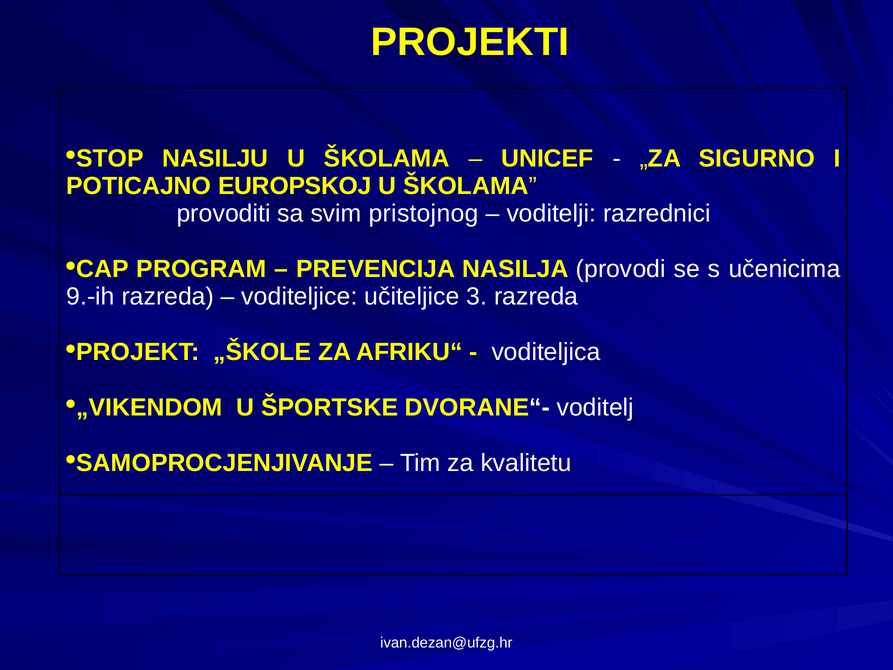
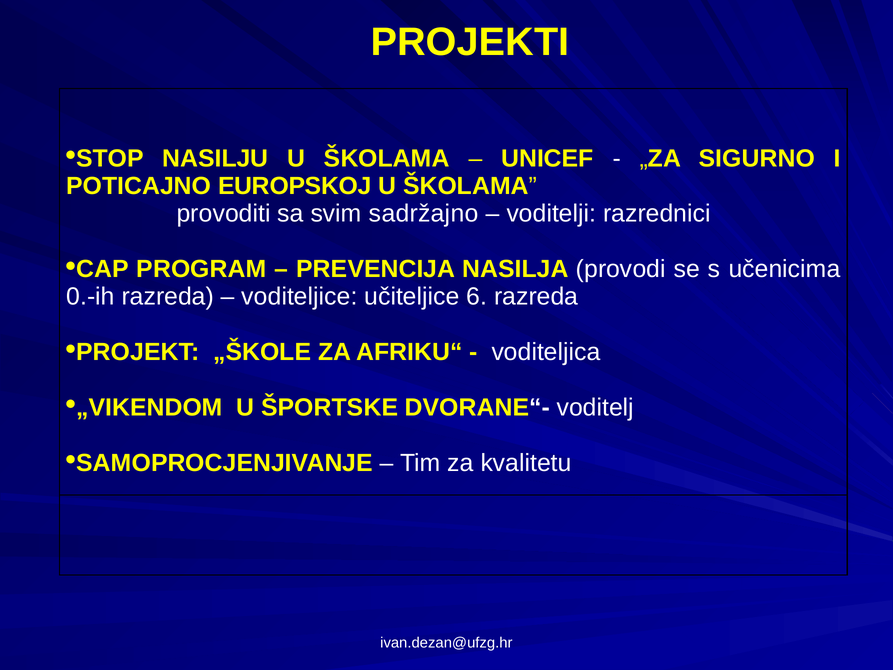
pristojnog: pristojnog -> sadržajno (424, 214)
9.-ih: 9.-ih -> 0.-ih (90, 297)
3: 3 -> 6 (477, 297)
